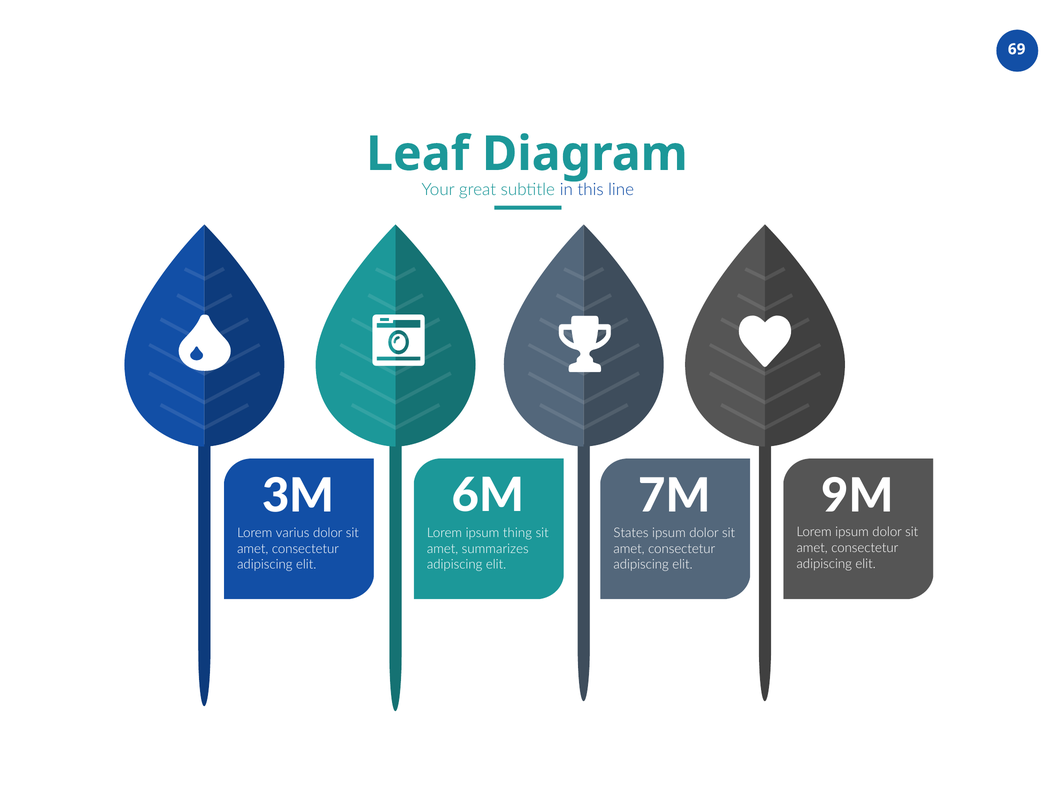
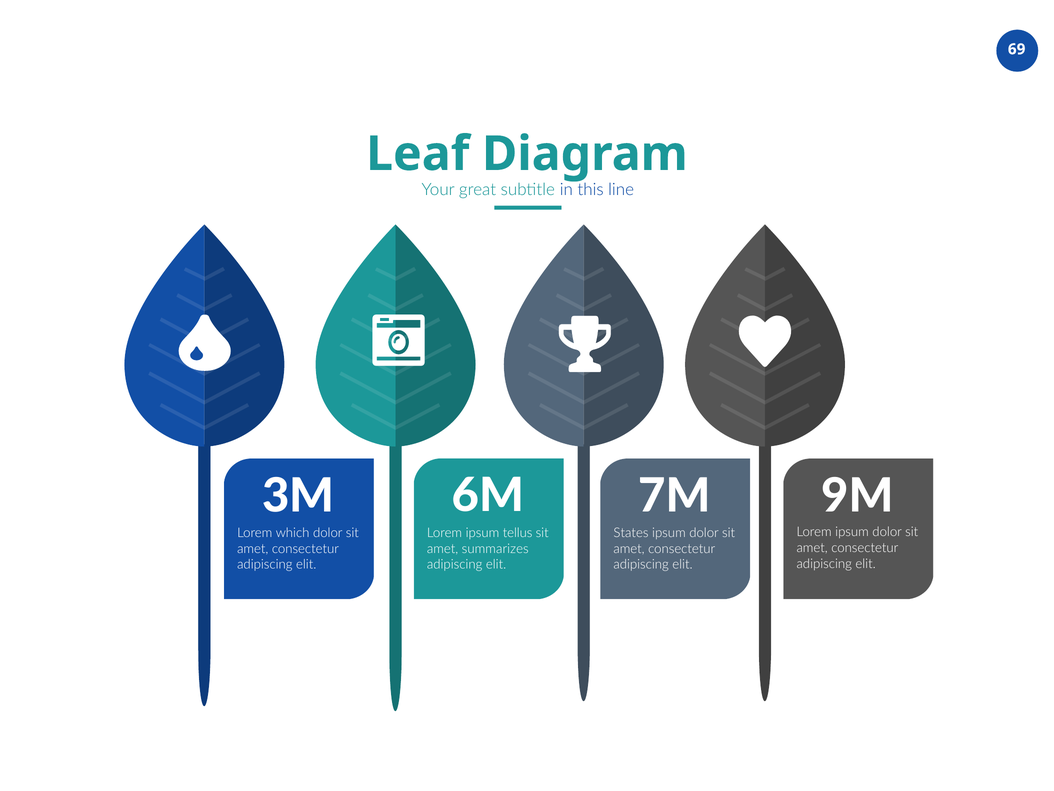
thing: thing -> tellus (518, 533)
varius: varius -> which (293, 533)
